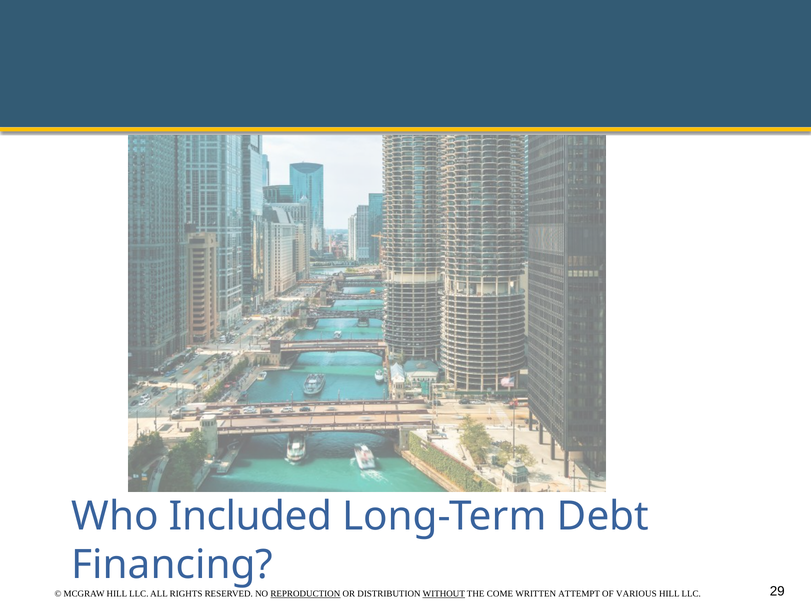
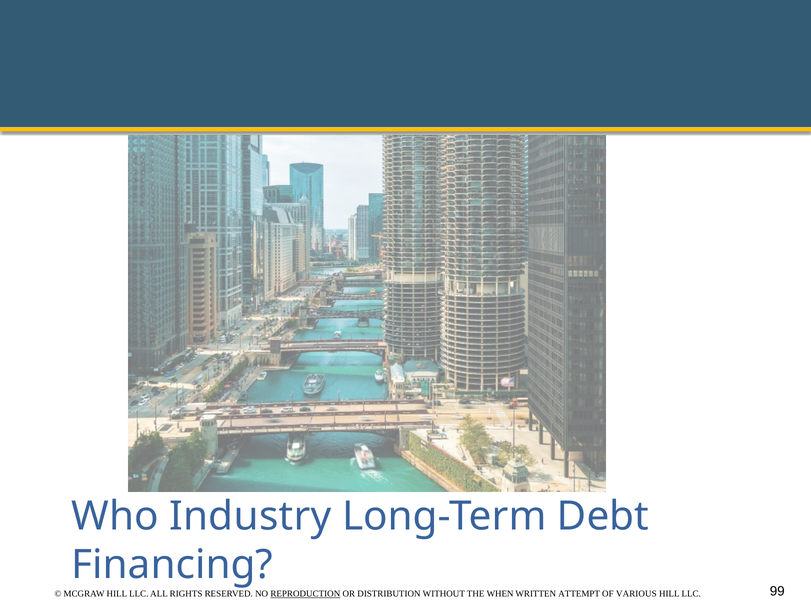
Included: Included -> Industry (250, 516)
29: 29 -> 99 (777, 592)
WITHOUT underline: present -> none (444, 594)
COME: COME -> WHEN (500, 594)
